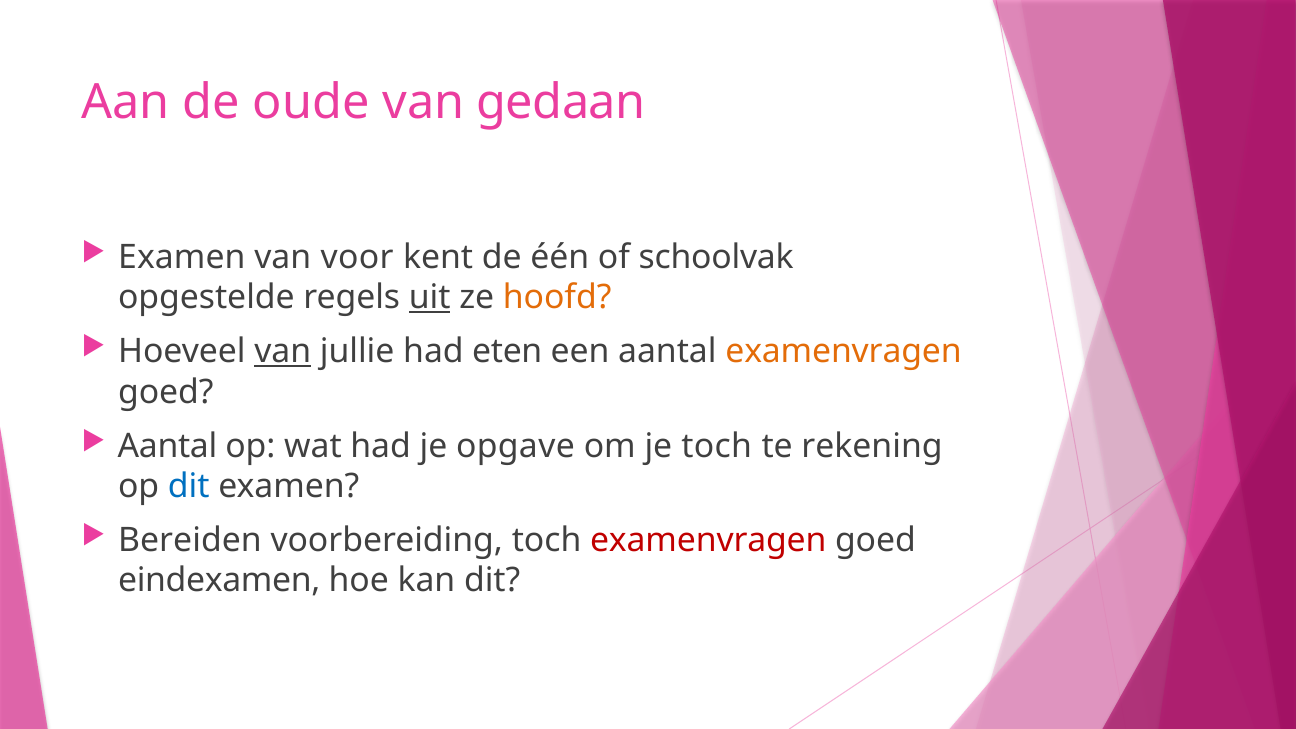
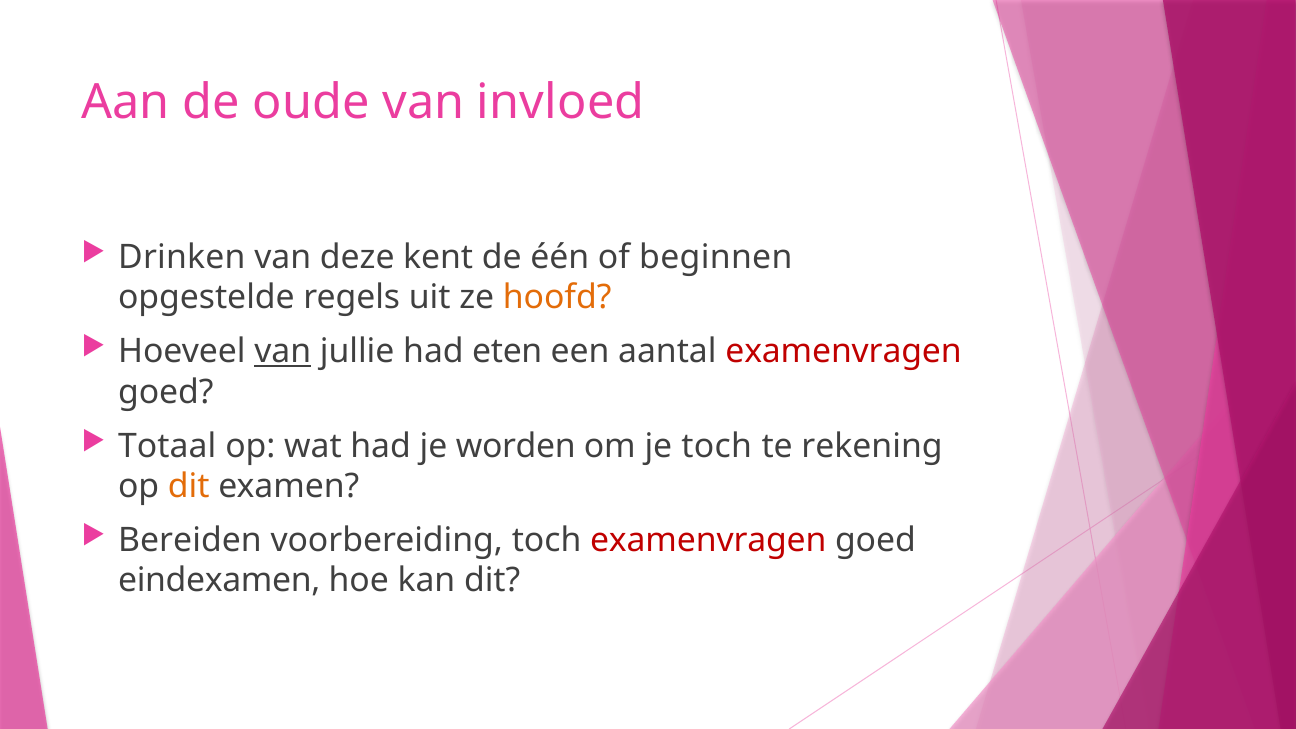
gedaan: gedaan -> invloed (561, 102)
Examen: Examen -> Drinken (182, 257)
voor: voor -> deze (357, 257)
schoolvak: schoolvak -> beginnen (716, 257)
uit underline: present -> none (430, 298)
examenvragen colour: orange -> red (844, 352)
Aantal: Aantal -> Totaal (167, 446)
opgave: opgave -> worden (516, 446)
dit colour: blue -> orange (189, 486)
